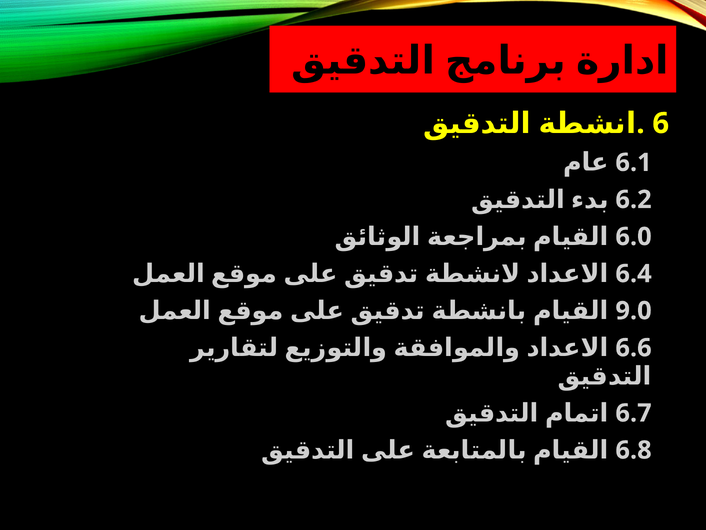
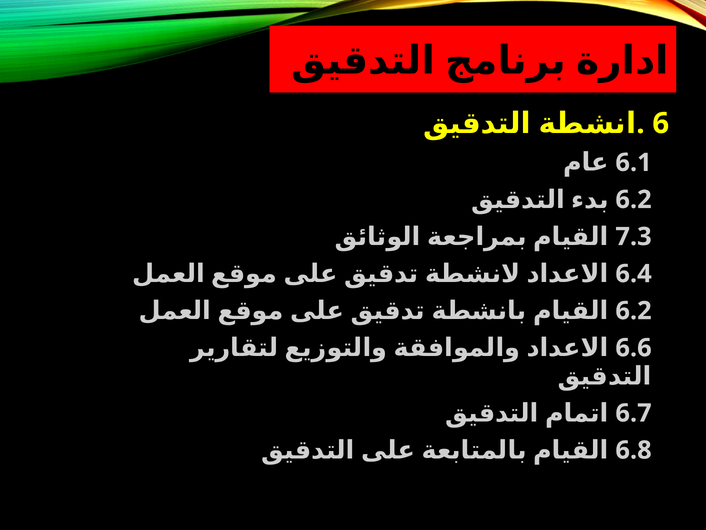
6.0: 6.0 -> 7.3 (634, 236)
9.0: 9.0 -> 6.2 (634, 311)
